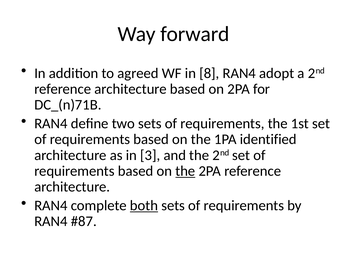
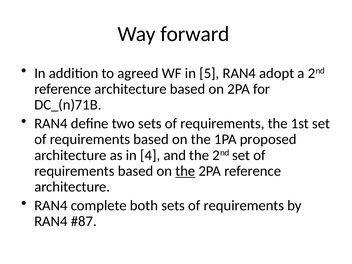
8: 8 -> 5 (209, 73)
identified: identified -> proposed (268, 139)
3: 3 -> 4 (150, 155)
both underline: present -> none (144, 206)
